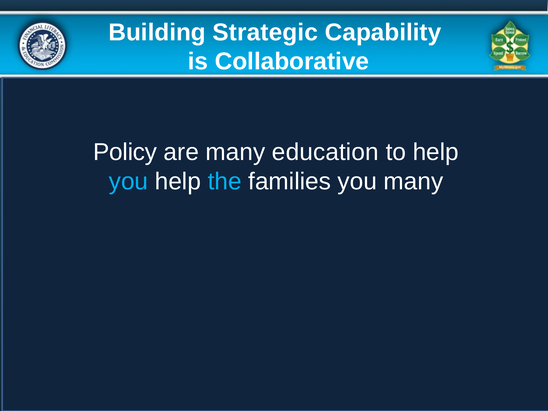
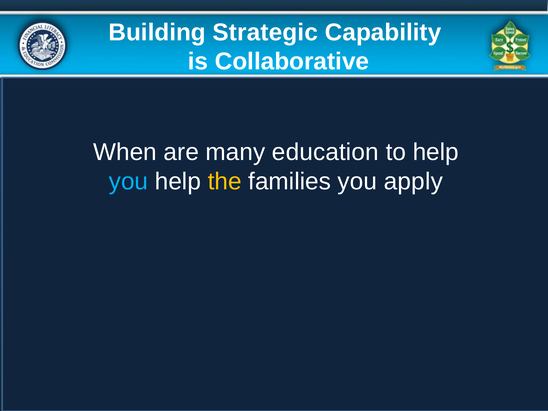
Policy: Policy -> When (125, 152)
the colour: light blue -> yellow (225, 181)
you many: many -> apply (413, 181)
